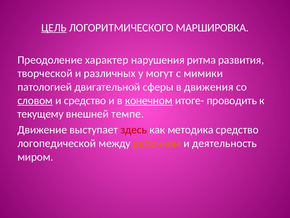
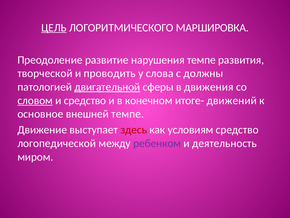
характер: характер -> развитие (107, 60)
нарушения ритма: ритма -> темпе (201, 60)
различных: различных -> проводить (110, 73)
могут: могут -> слова (160, 73)
мимики: мимики -> должны (203, 73)
двигательной underline: none -> present (107, 87)
конечном underline: present -> none (149, 100)
проводить: проводить -> движений (232, 100)
текущему: текущему -> основное (40, 114)
методика: методика -> условиям (190, 130)
ребенком colour: orange -> purple (157, 143)
